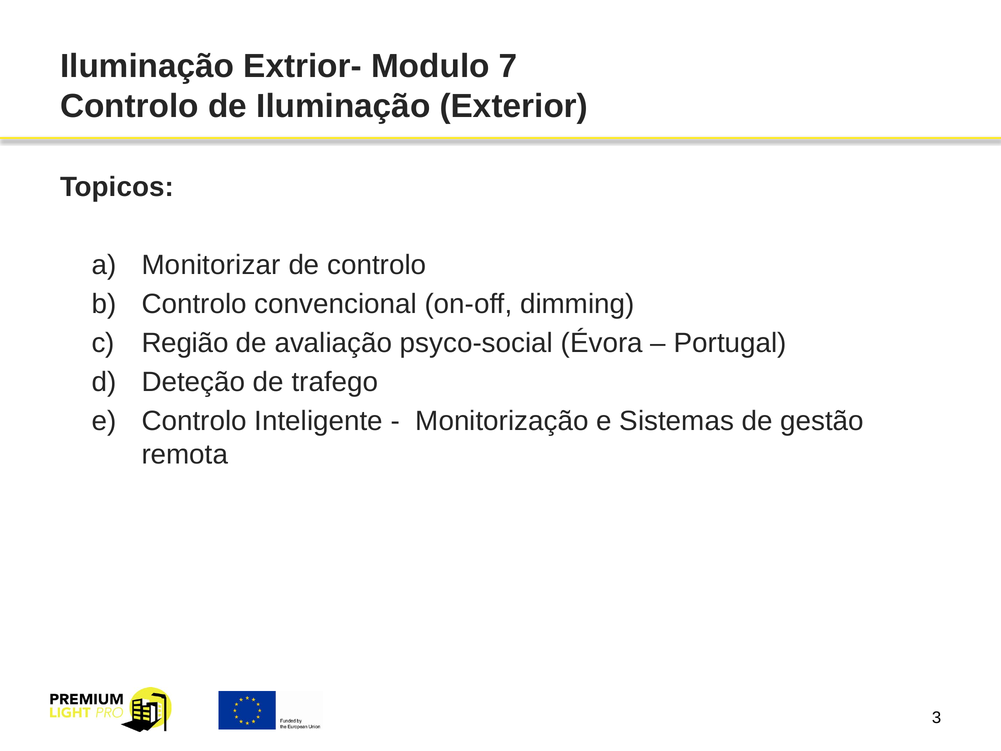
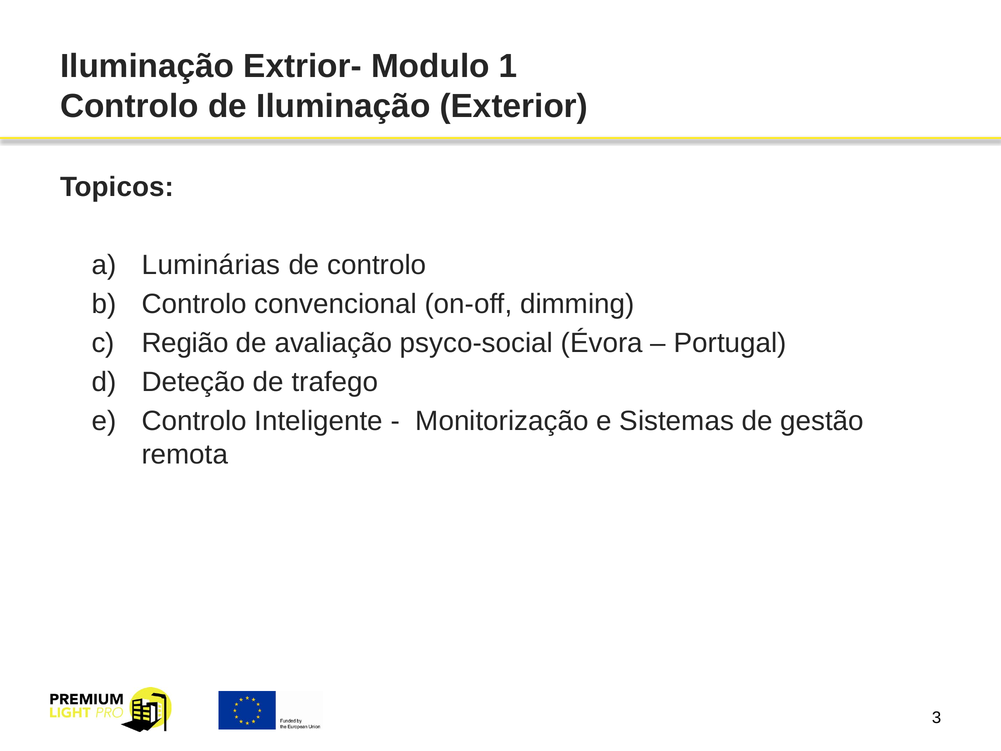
7: 7 -> 1 (508, 66)
Monitorizar: Monitorizar -> Luminárias (211, 265)
